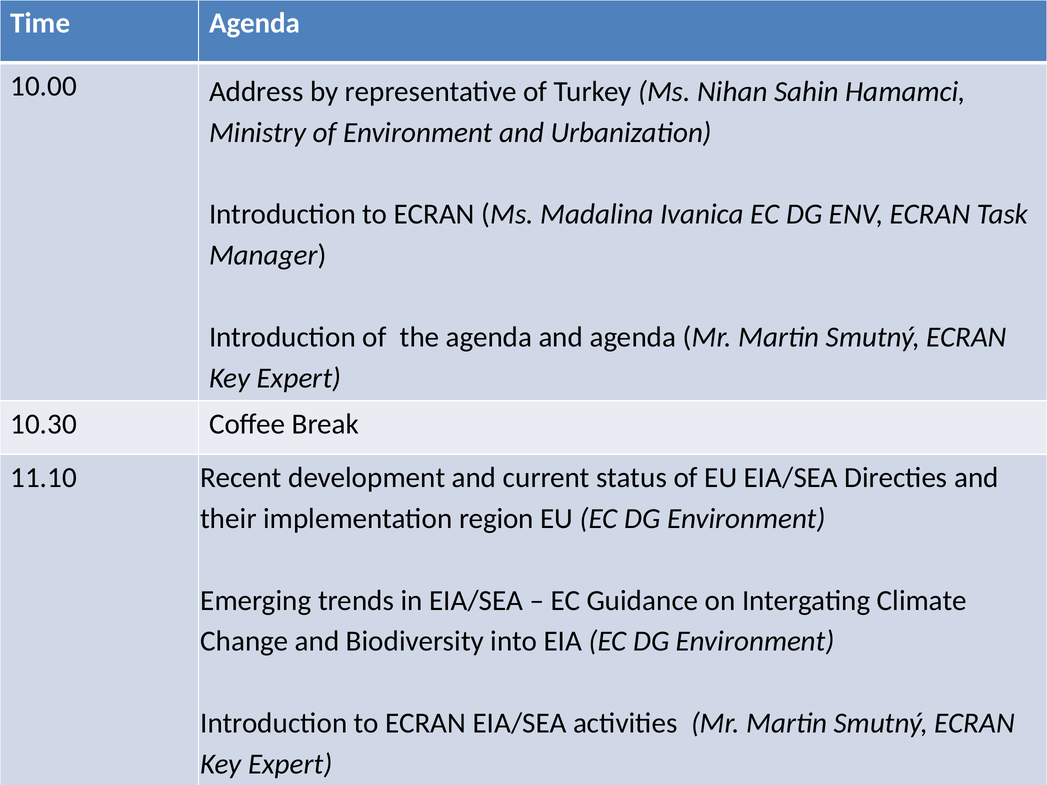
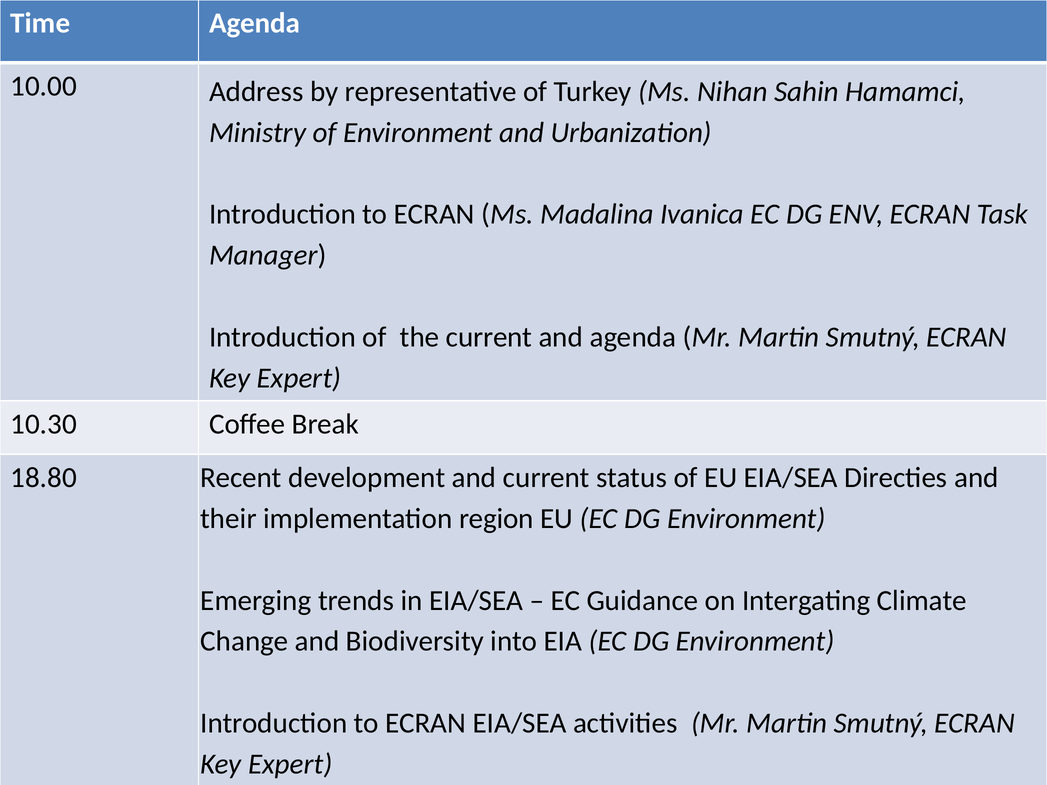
the agenda: agenda -> current (489, 337)
11.10: 11.10 -> 18.80 (44, 478)
